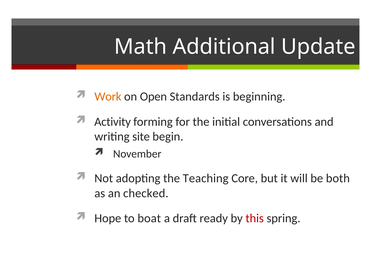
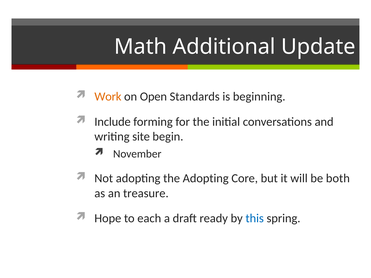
Activity: Activity -> Include (113, 122)
the Teaching: Teaching -> Adopting (206, 179)
checked: checked -> treasure (146, 193)
boat: boat -> each (149, 219)
this colour: red -> blue (255, 219)
